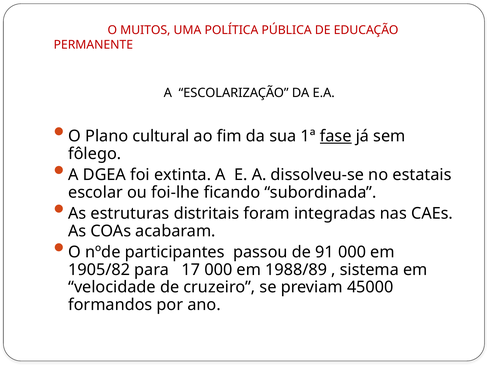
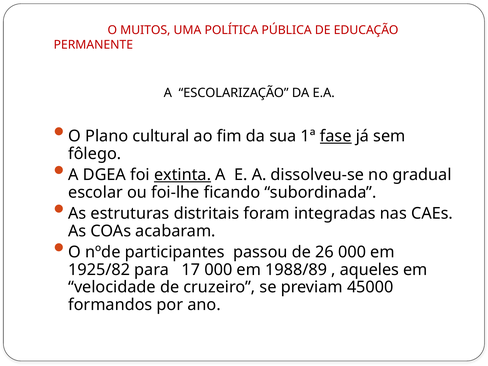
extinta underline: none -> present (183, 175)
estatais: estatais -> gradual (422, 175)
91: 91 -> 26 (325, 252)
1905/82: 1905/82 -> 1925/82 (99, 270)
sistema: sistema -> aqueles (369, 270)
